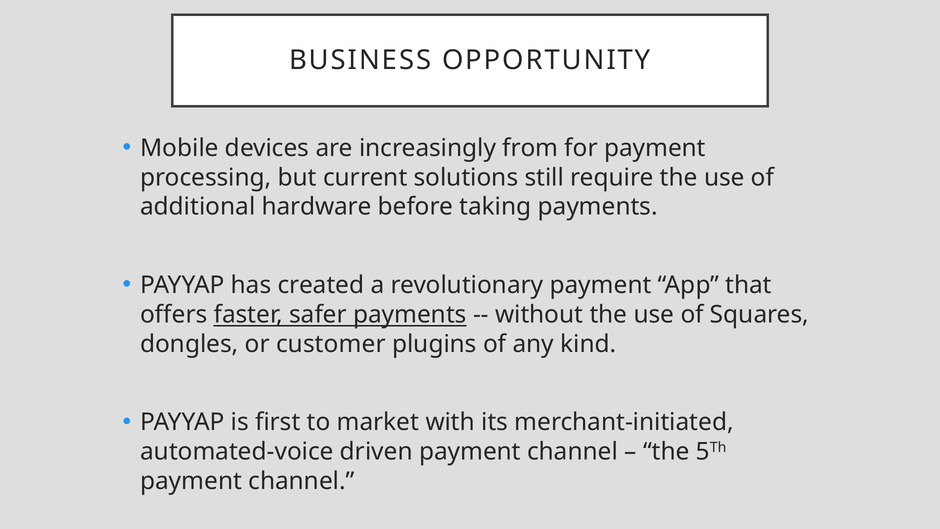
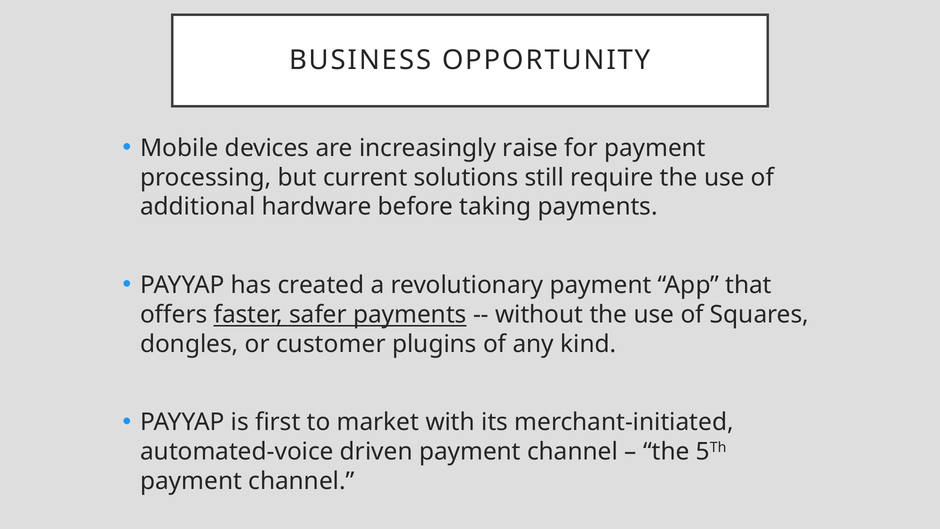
from: from -> raise (530, 148)
